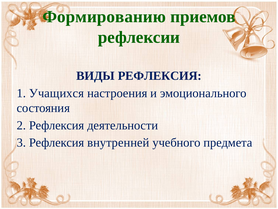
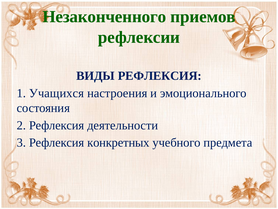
Формированию: Формированию -> Незаконченного (104, 17)
внутренней: внутренней -> конкретных (118, 142)
